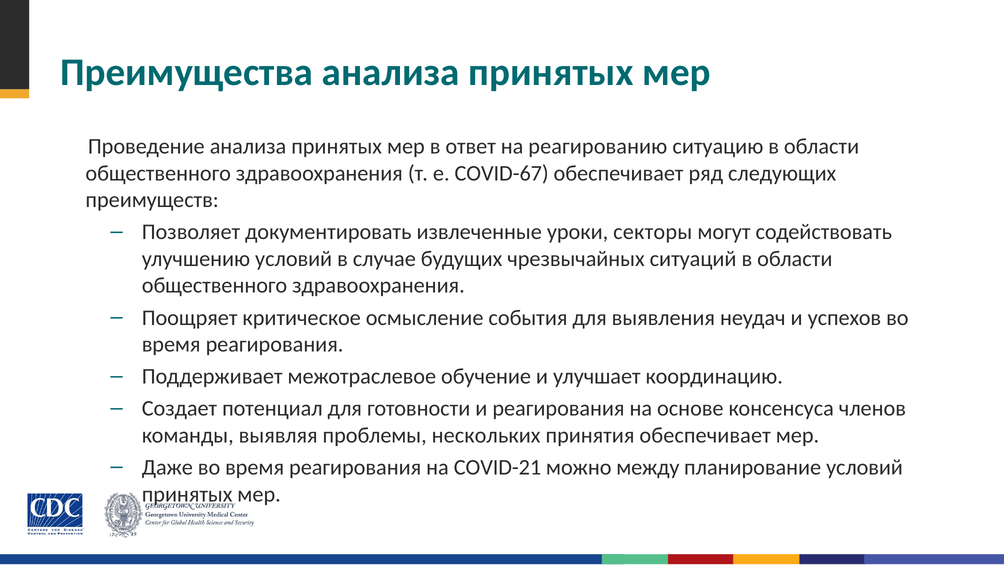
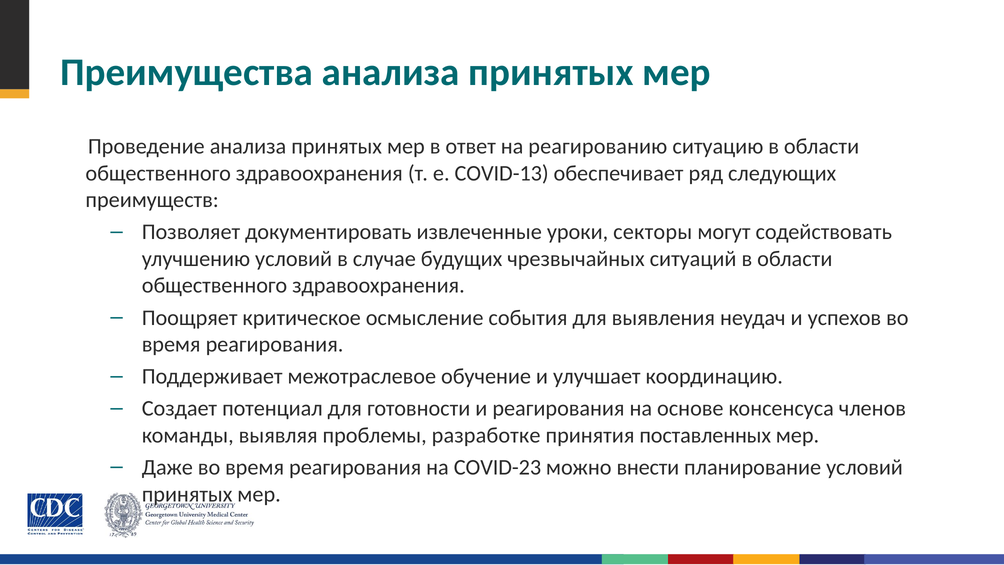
COVID-67: COVID-67 -> COVID-13 (502, 173)
нескольких: нескольких -> разработке (486, 435)
принятия обеспечивает: обеспечивает -> поставленных (705, 435)
COVID-21: COVID-21 -> COVID-23 (497, 467)
между: между -> внести (648, 467)
